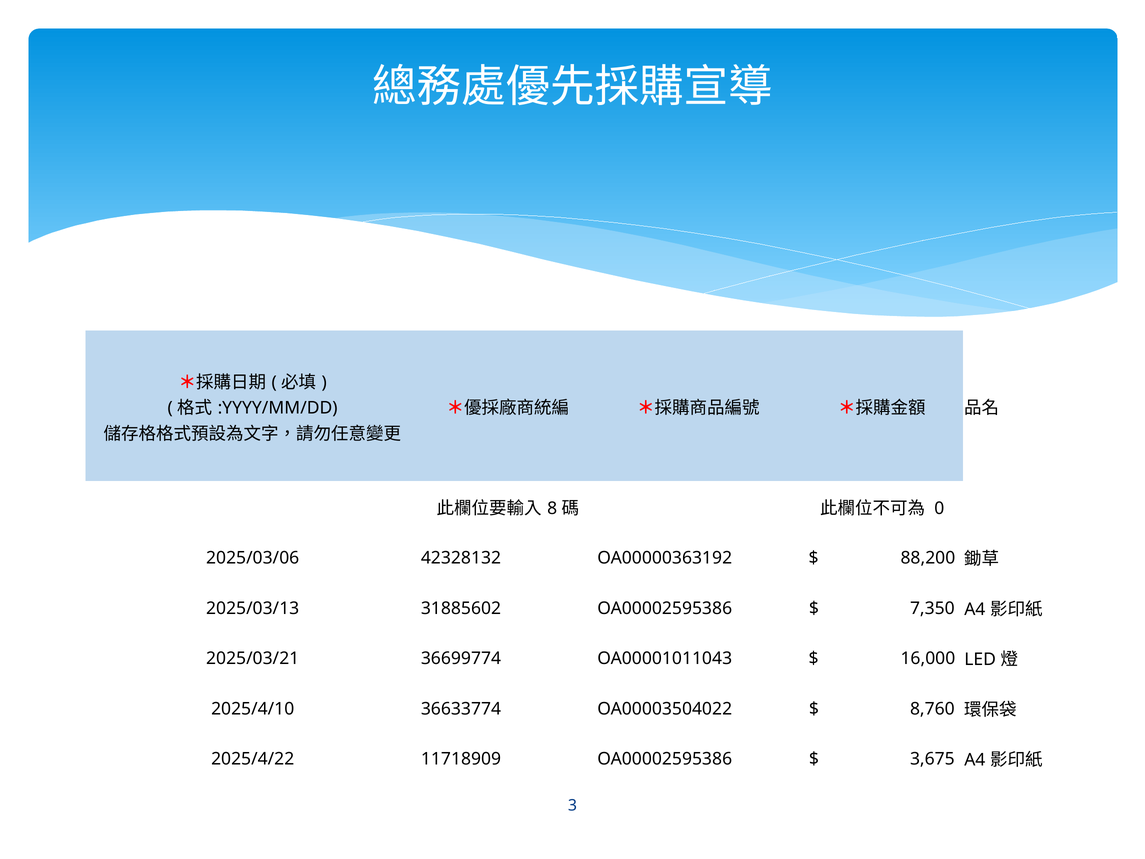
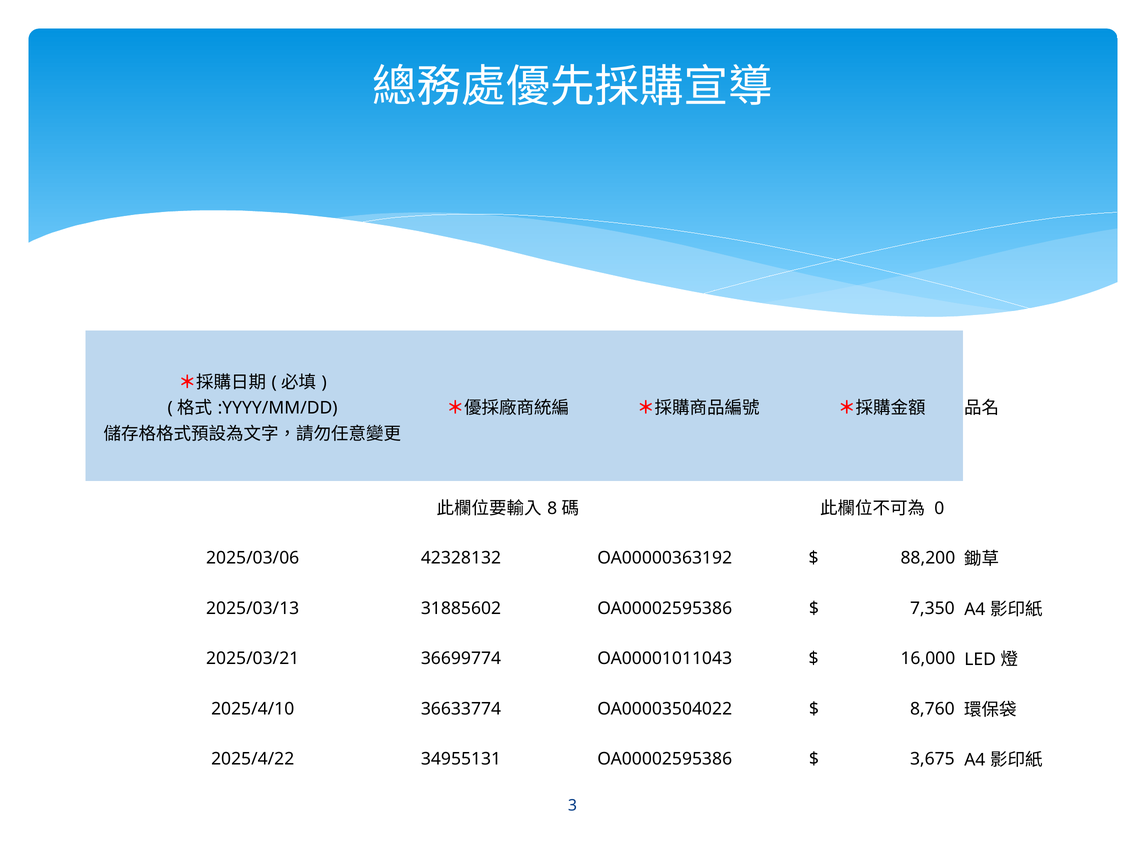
11718909: 11718909 -> 34955131 (461, 759)
